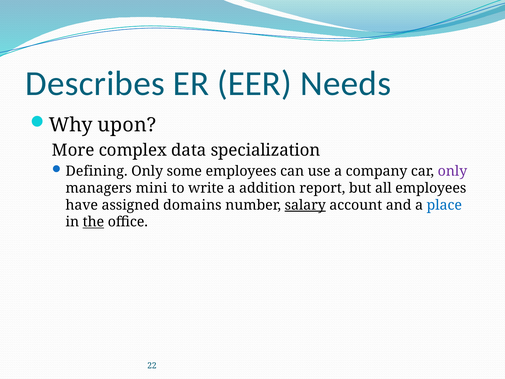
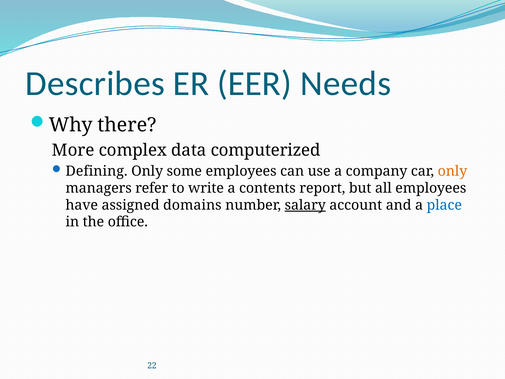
upon: upon -> there (127, 125)
specialization: specialization -> computerized (266, 150)
only colour: purple -> orange (452, 171)
mini: mini -> refer (152, 188)
addition: addition -> contents (267, 188)
the underline: present -> none (93, 222)
